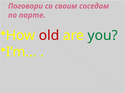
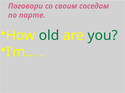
old colour: red -> green (49, 36)
